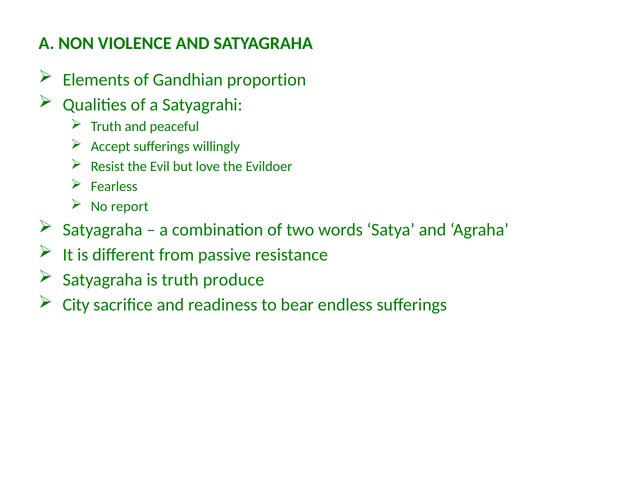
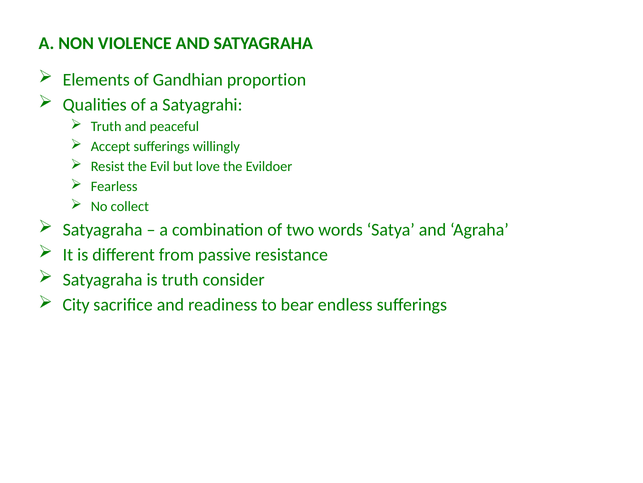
report: report -> collect (130, 206)
produce: produce -> consider (234, 280)
